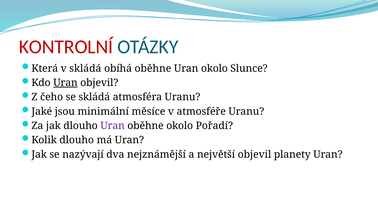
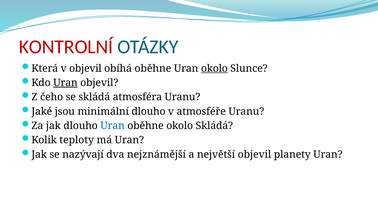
v skládá: skládá -> objevil (85, 68)
okolo underline: none -> present (214, 68)
minimální měsíce: měsíce -> dlouho (149, 111)
Uran colour: purple -> blue (113, 126)
okolo Pořadí: Pořadí -> Skládá (214, 126)
Kolik dlouho: dlouho -> teploty (77, 140)
